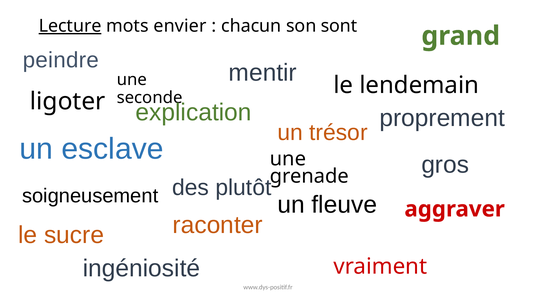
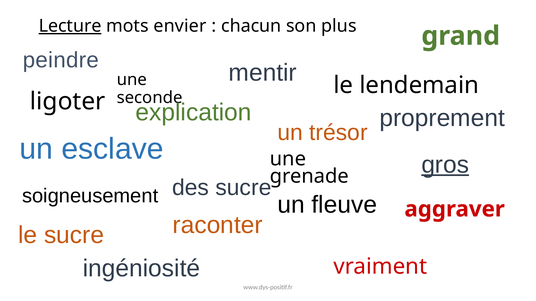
sont: sont -> plus (339, 26)
gros underline: none -> present (445, 165)
des plutôt: plutôt -> sucre (243, 188)
